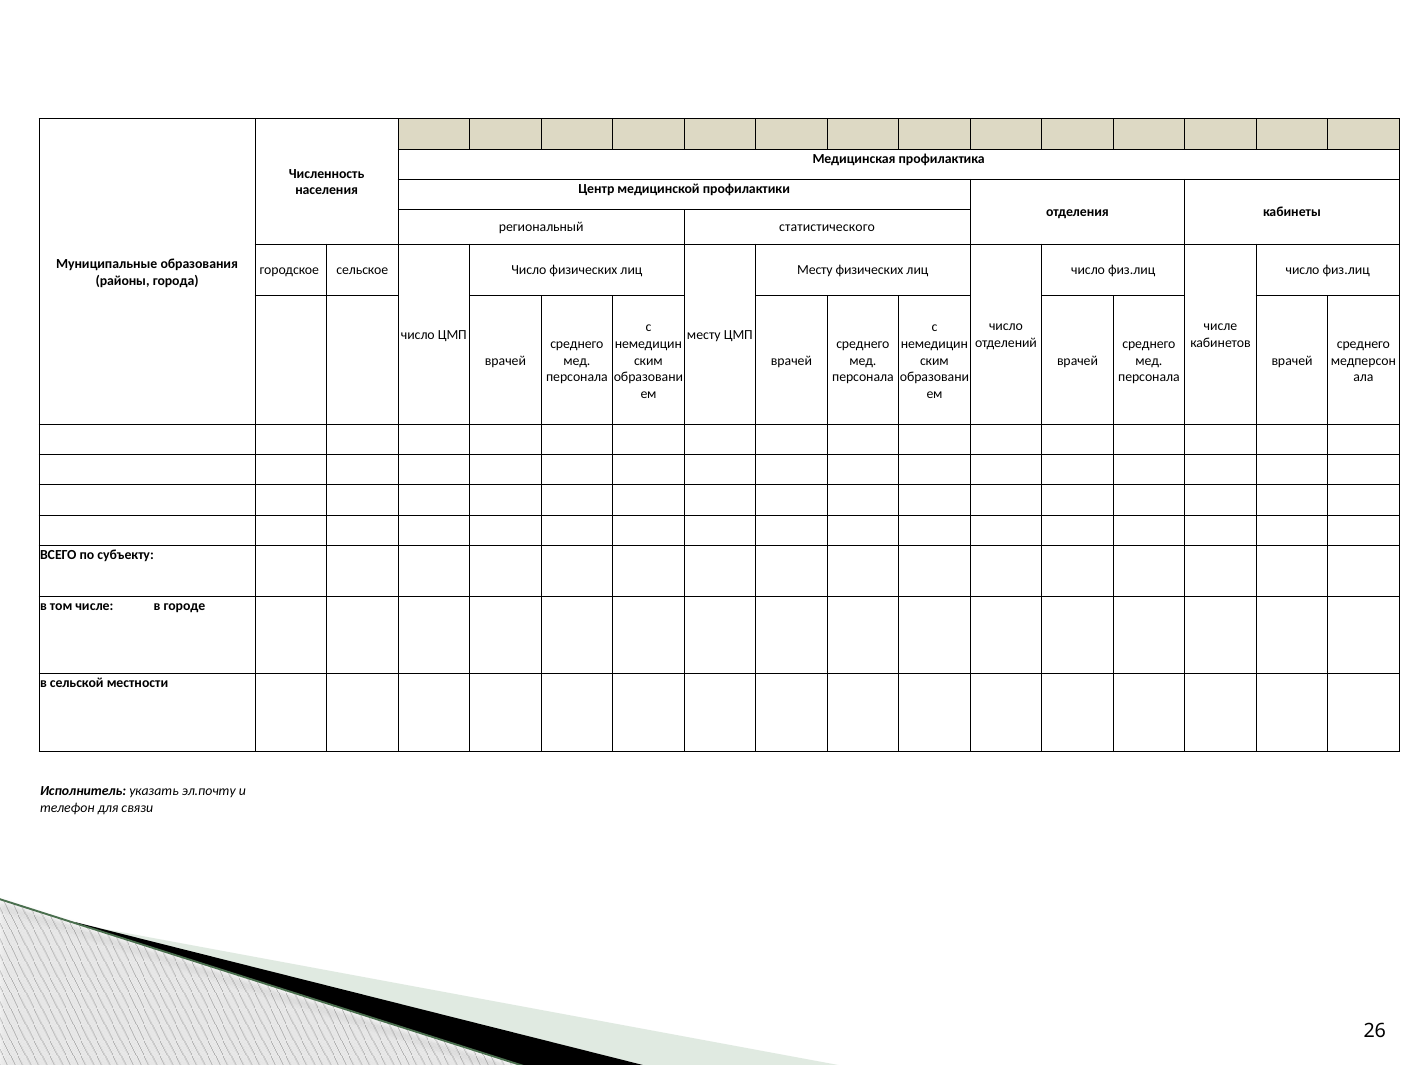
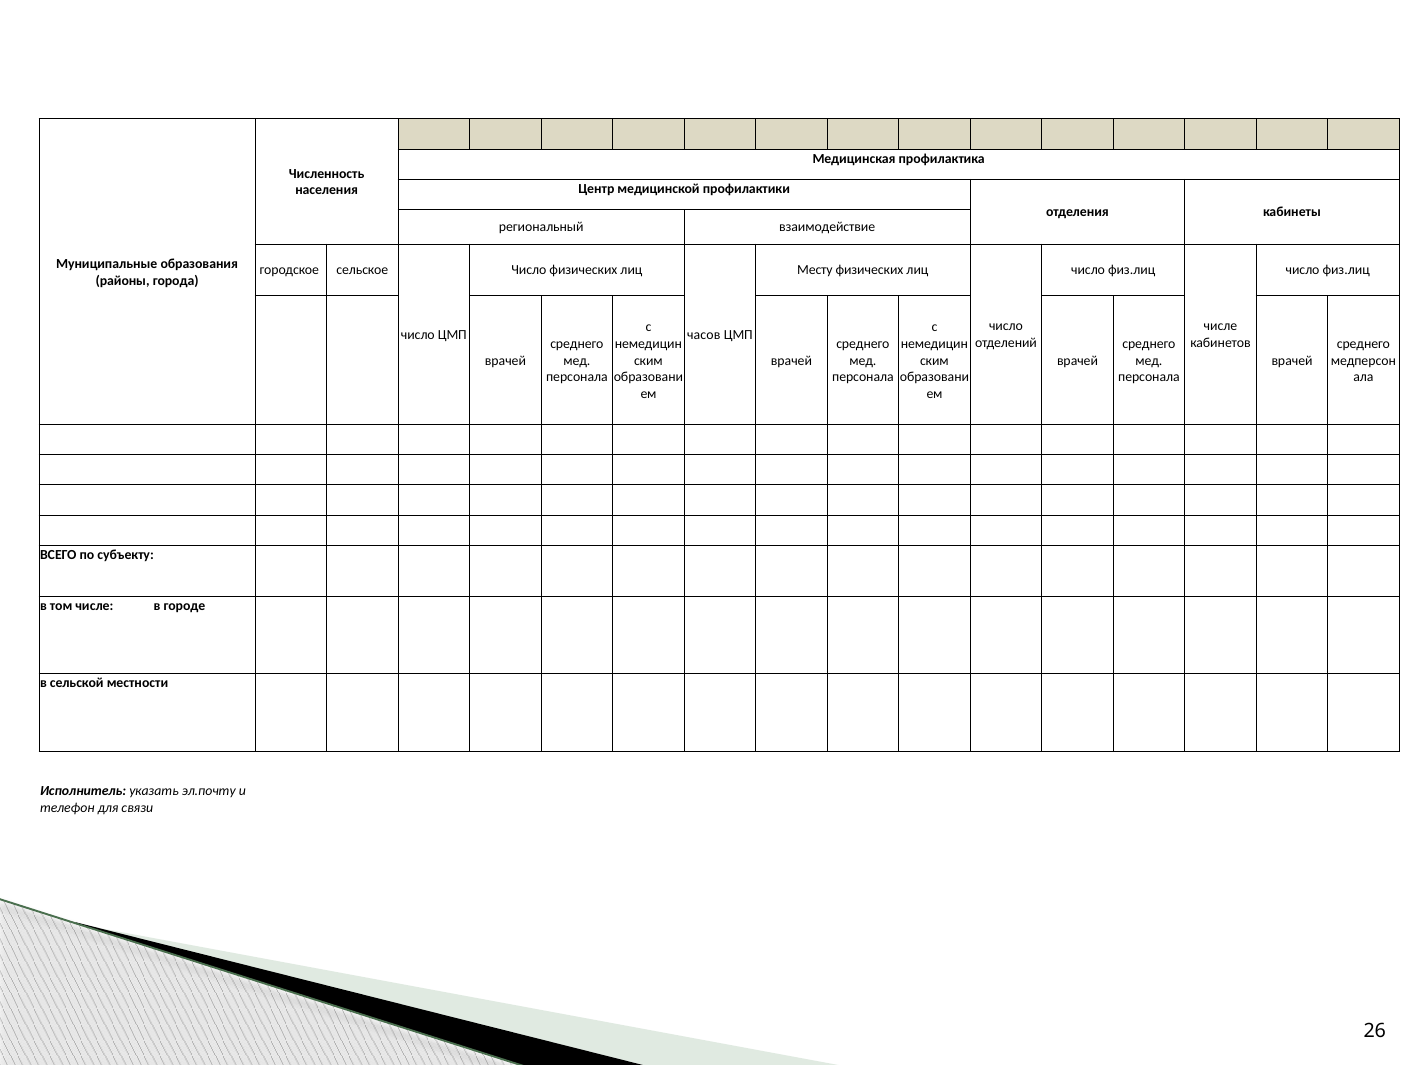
статистического: статистического -> взаимодействие (827, 227)
месту: месту -> часов (704, 335)
